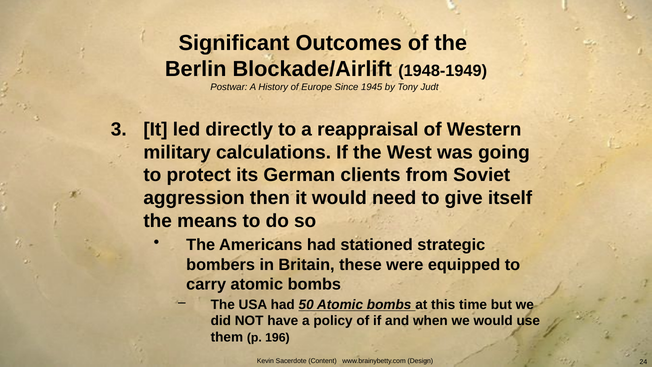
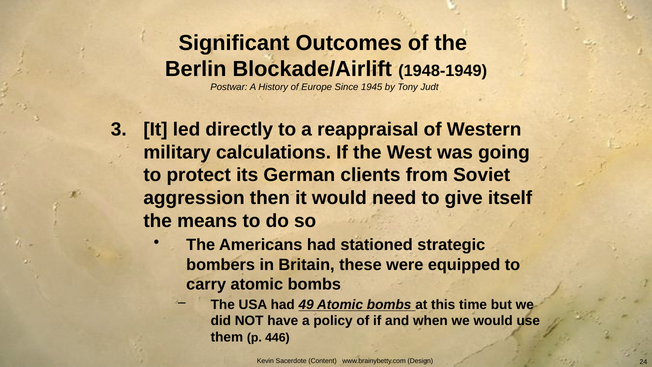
50: 50 -> 49 (306, 304)
196: 196 -> 446 (277, 338)
